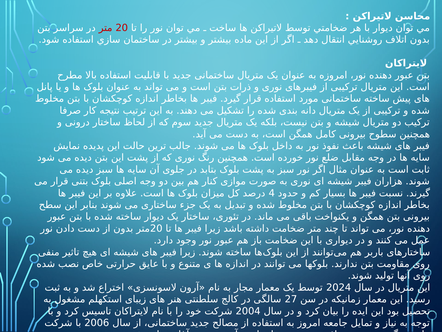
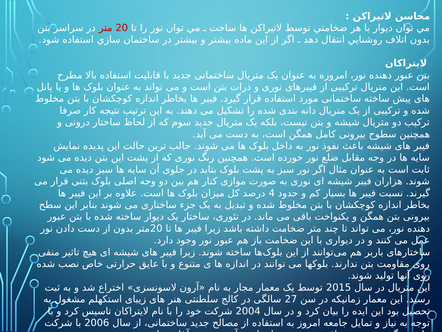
2024: 2024 -> 2015 (339, 287)
